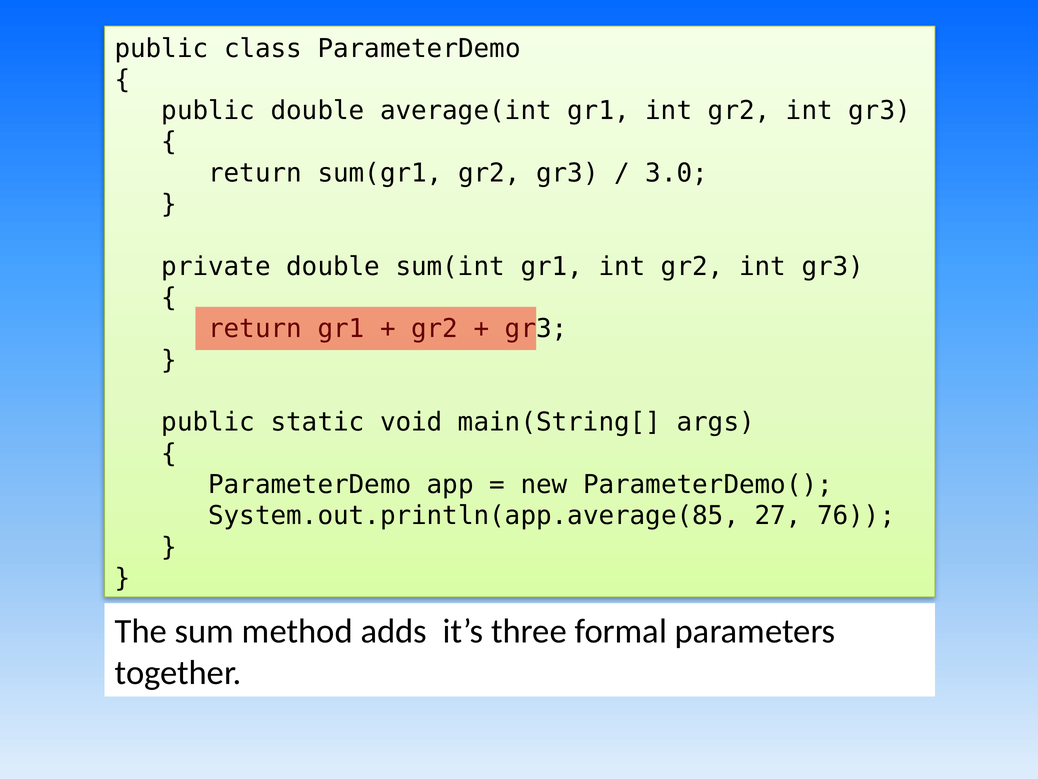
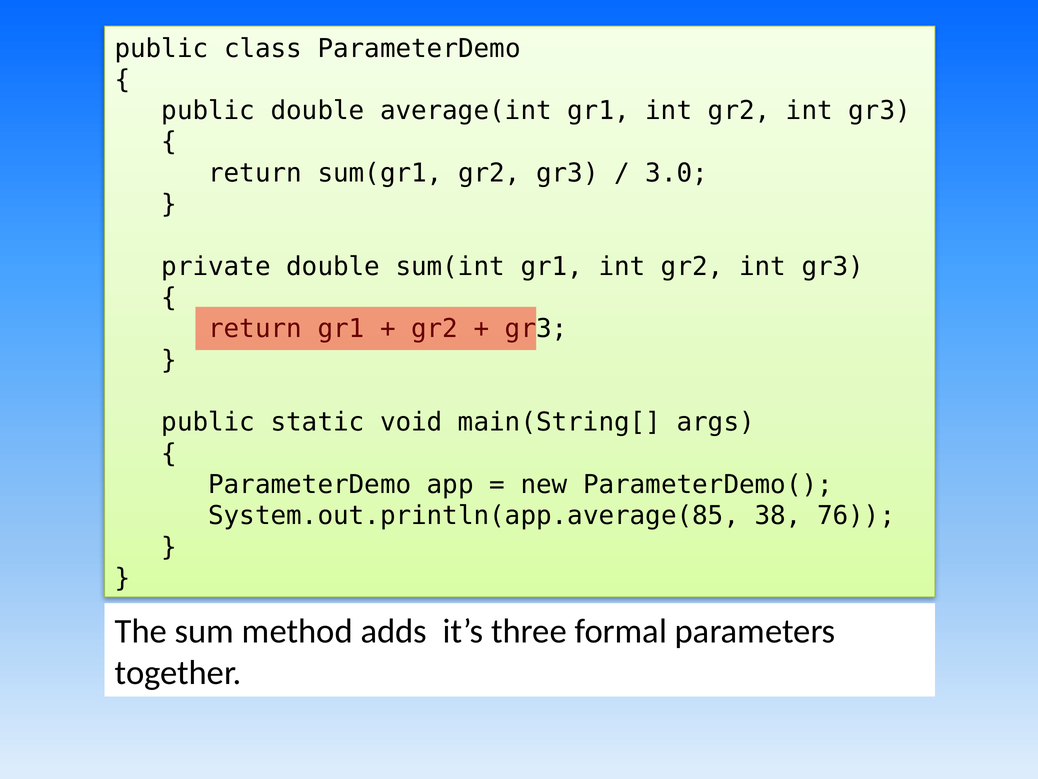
27: 27 -> 38 (778, 516)
